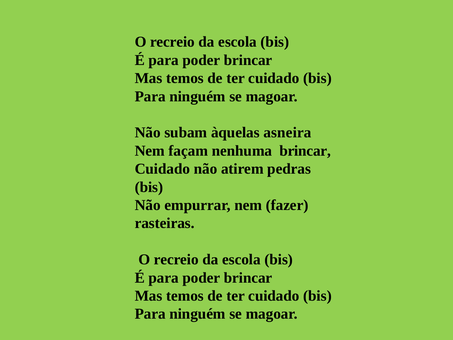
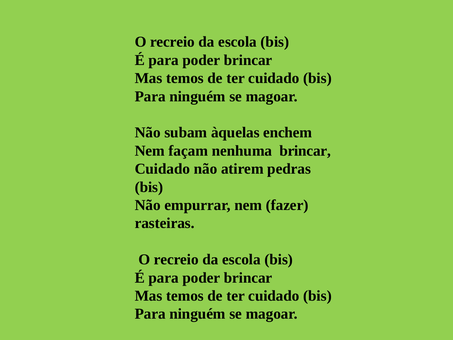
asneira: asneira -> enchem (288, 133)
